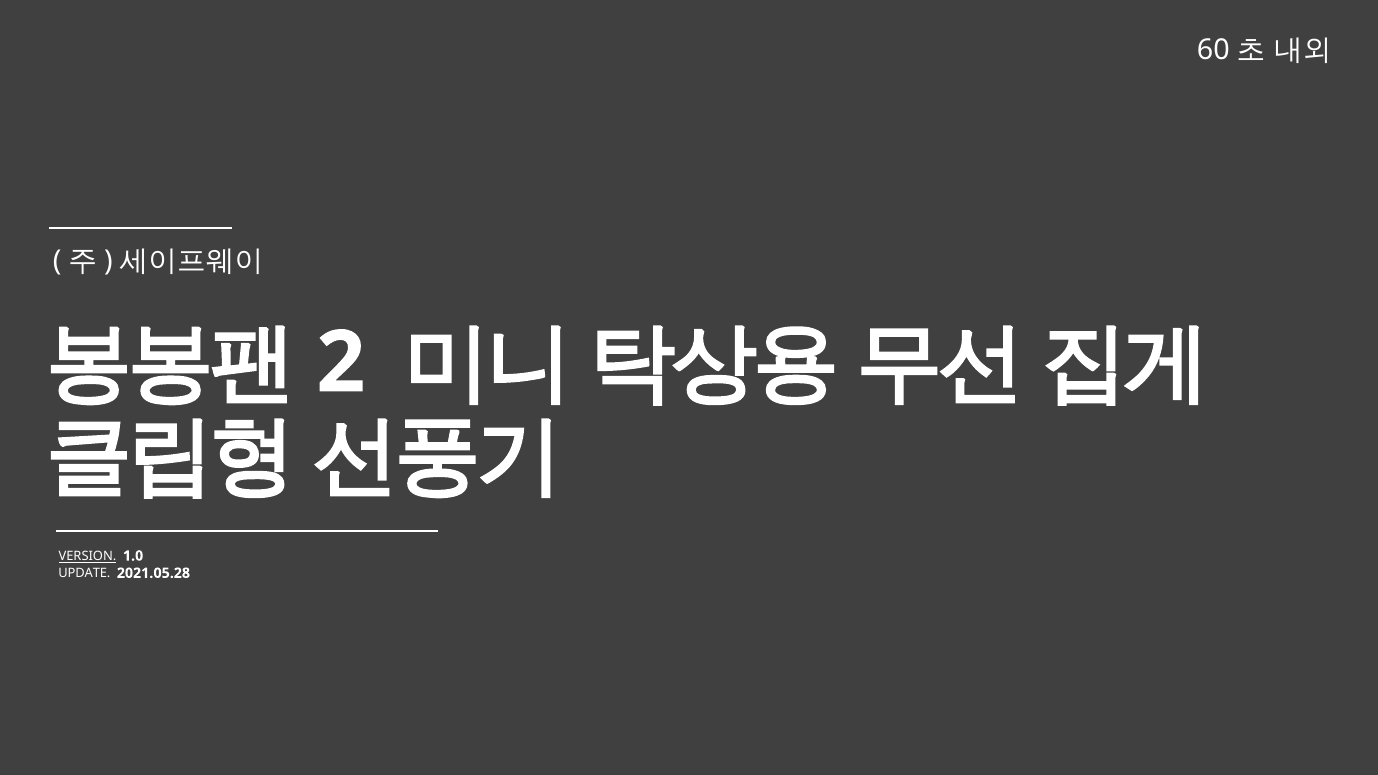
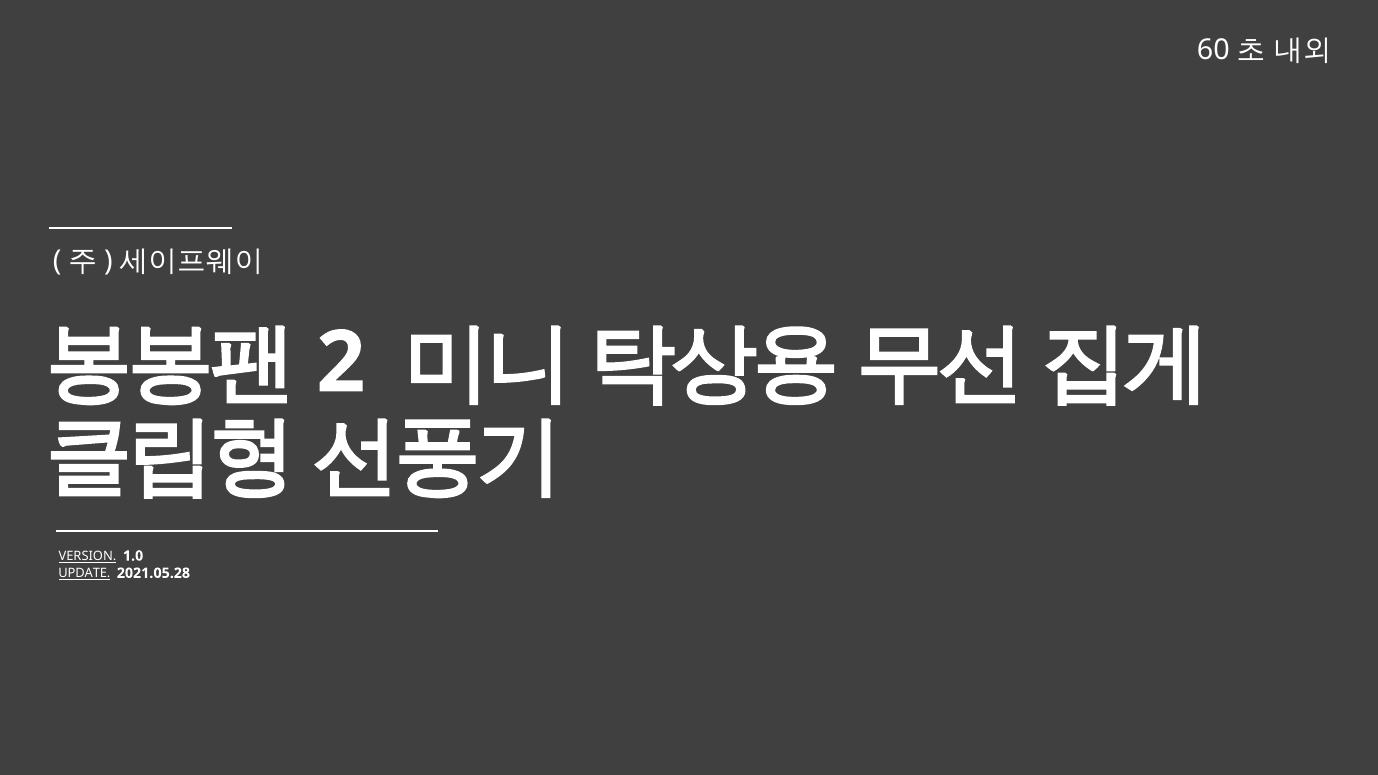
UPDATE underline: none -> present (84, 574)
